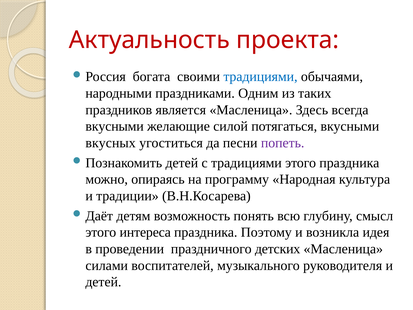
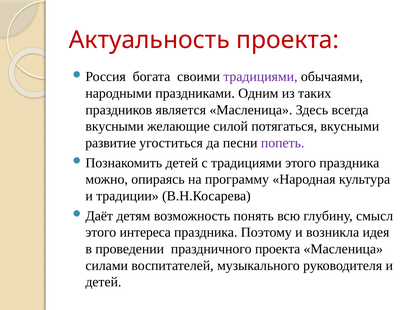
традициями colour: blue -> purple (260, 77)
вкусных: вкусных -> развитие (111, 143)
праздничного детских: детских -> проекта (278, 249)
